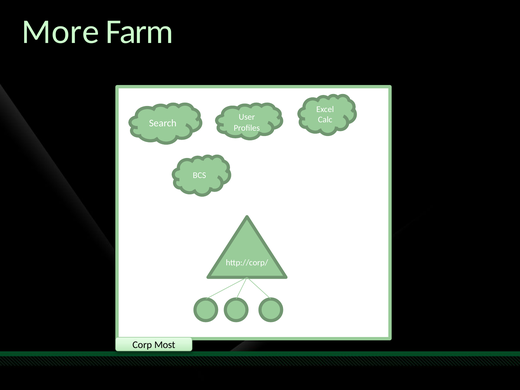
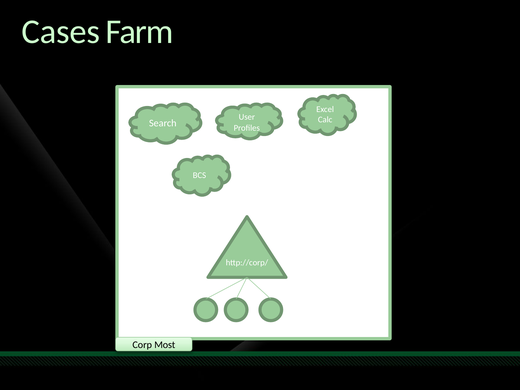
More: More -> Cases (61, 32)
